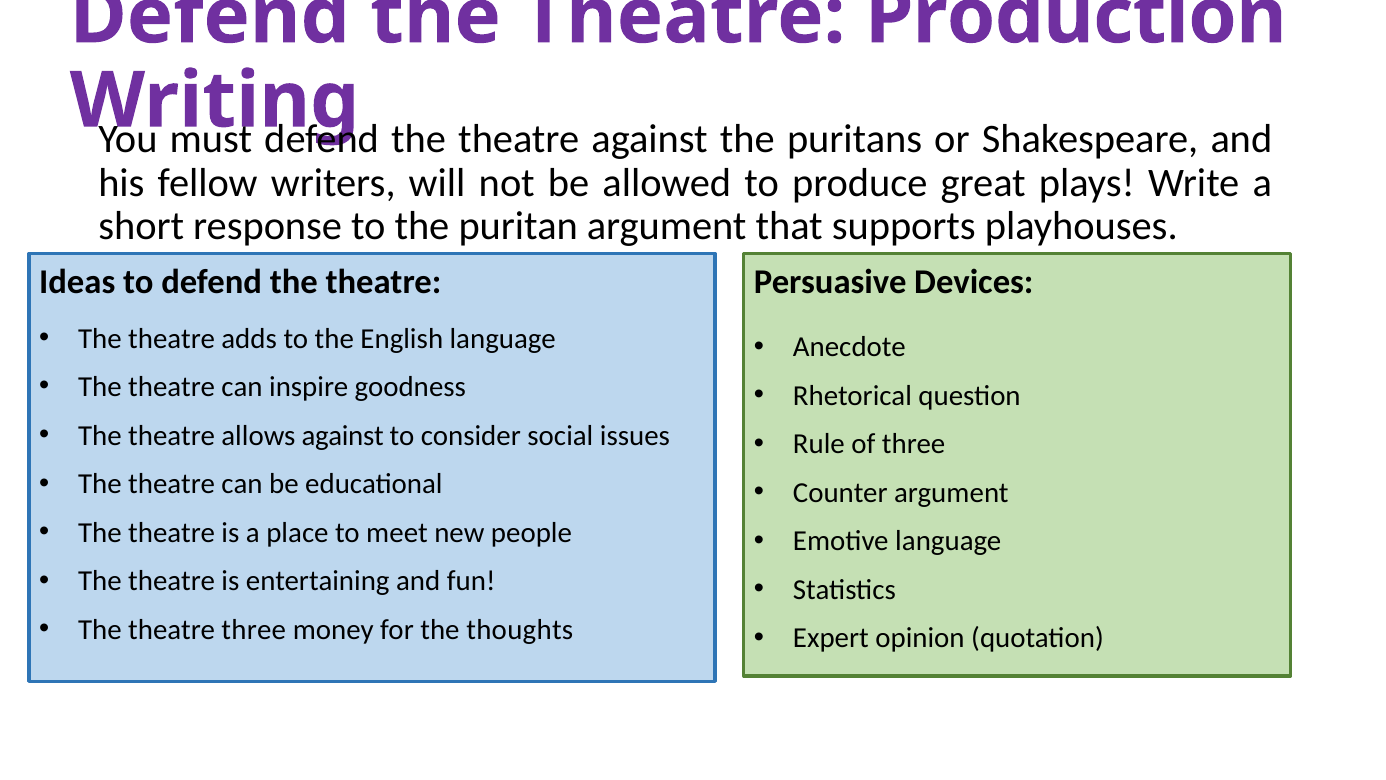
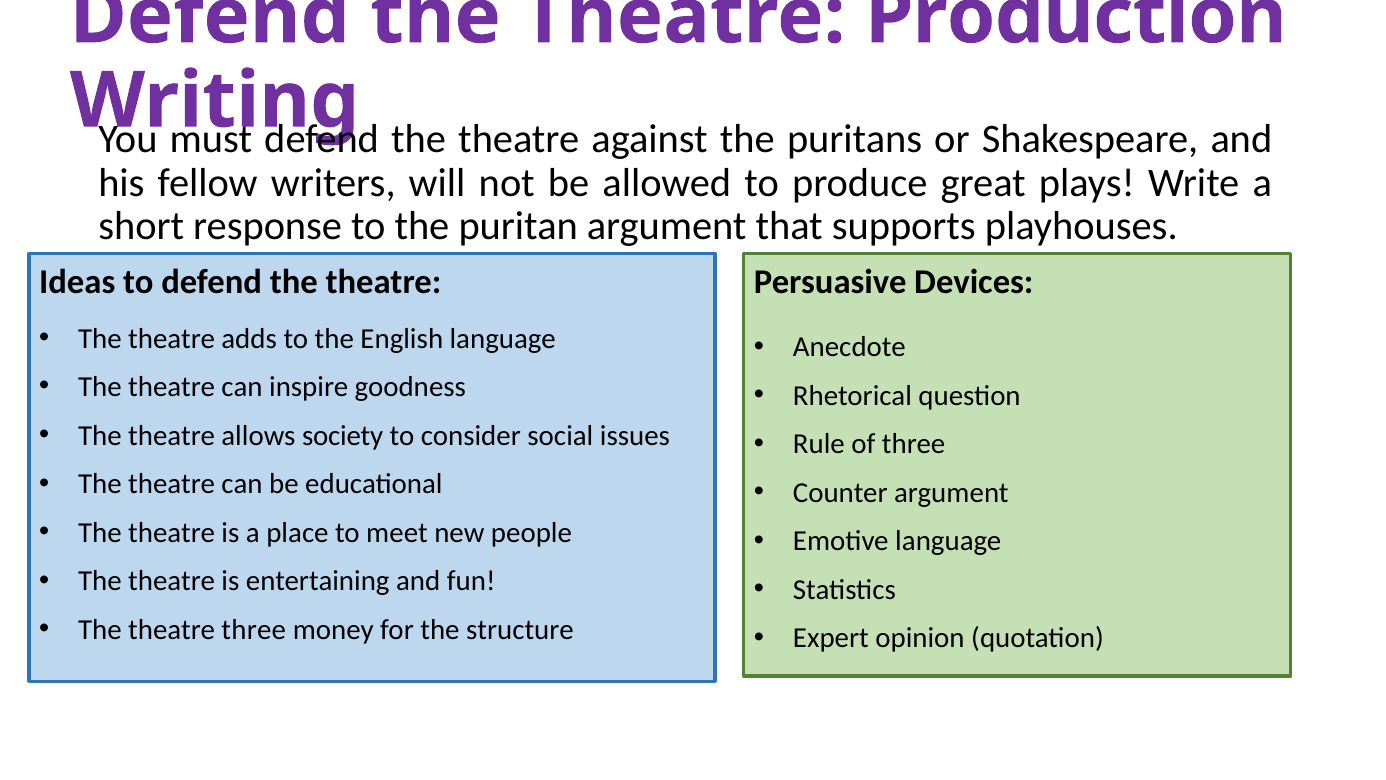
allows against: against -> society (343, 435)
thoughts: thoughts -> structure (520, 629)
